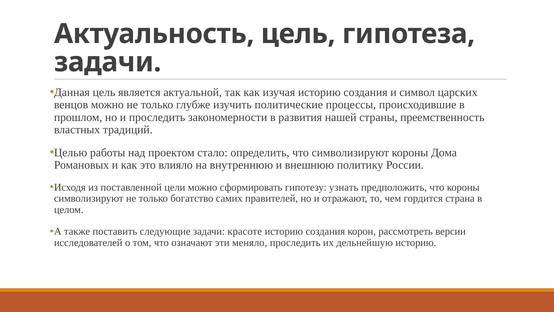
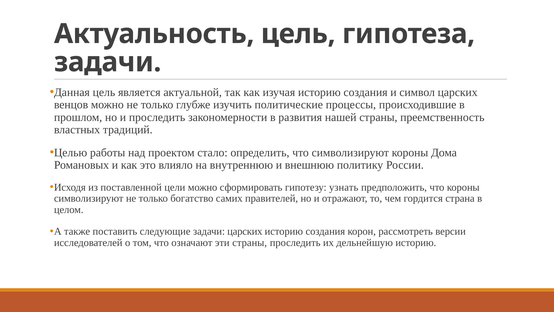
задачи красоте: красоте -> царских (245, 231)
эти меняло: меняло -> страны (250, 242)
